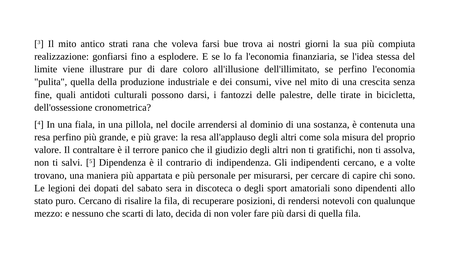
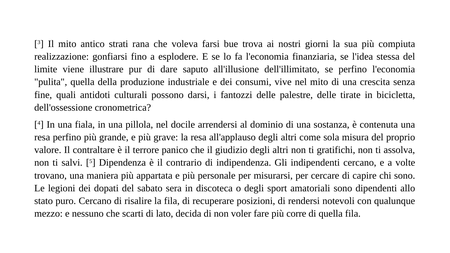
coloro: coloro -> saputo (195, 69)
più darsi: darsi -> corre (296, 214)
